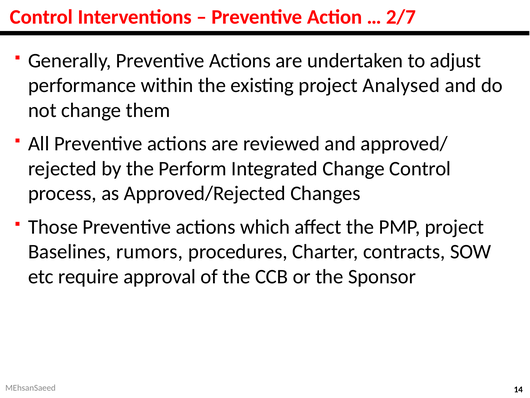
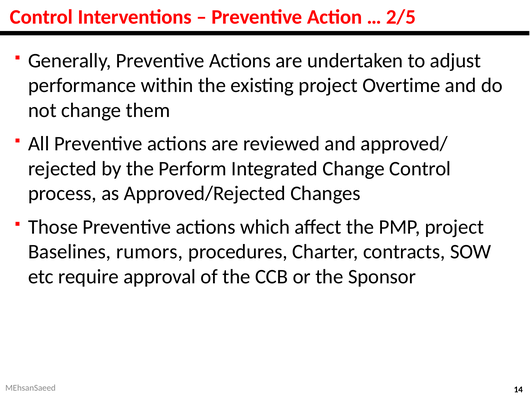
2/7: 2/7 -> 2/5 (401, 17)
Analysed: Analysed -> Overtime (401, 85)
